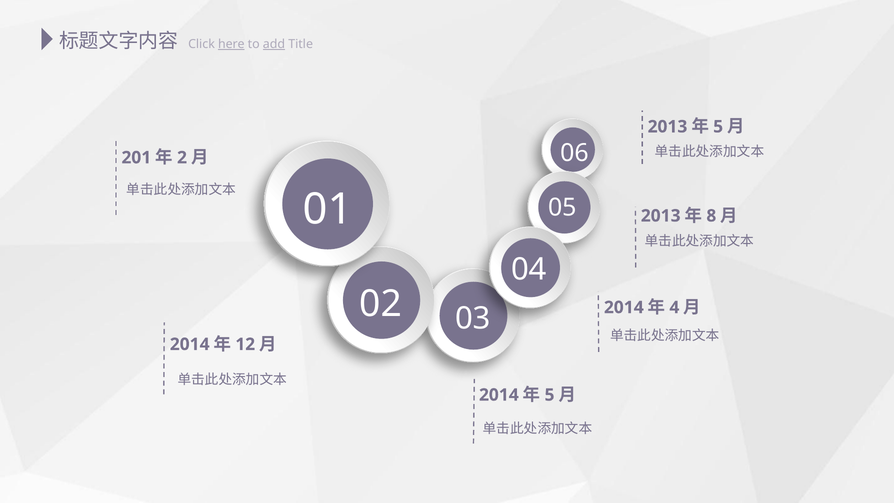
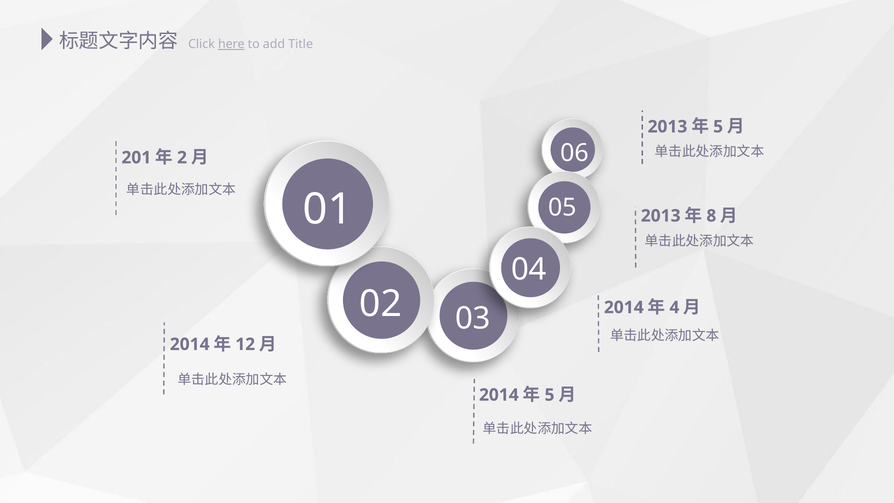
add underline: present -> none (274, 44)
